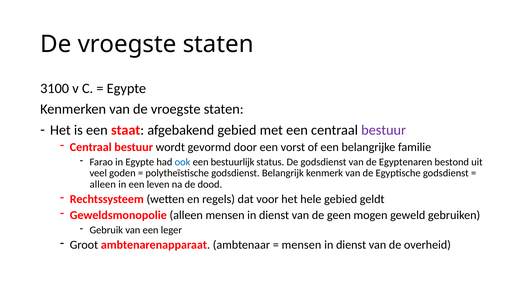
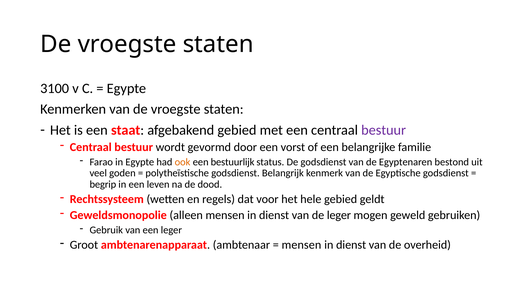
ook colour: blue -> orange (183, 162)
alleen: alleen -> begrip (103, 185)
de geen: geen -> leger (339, 215)
